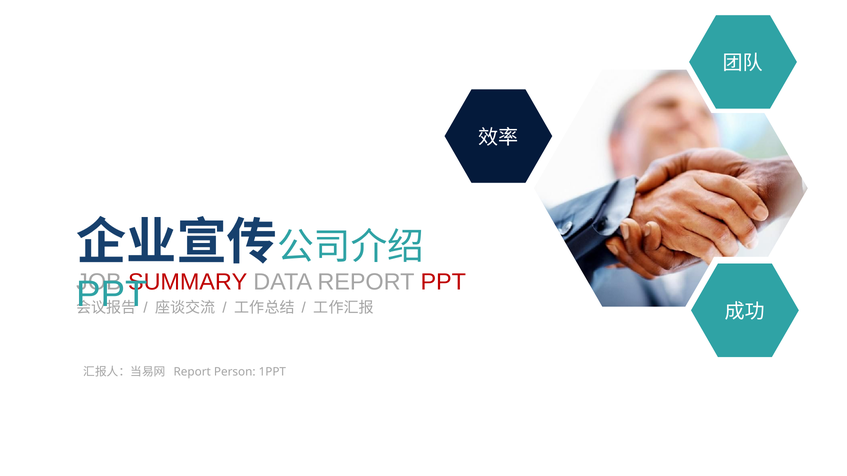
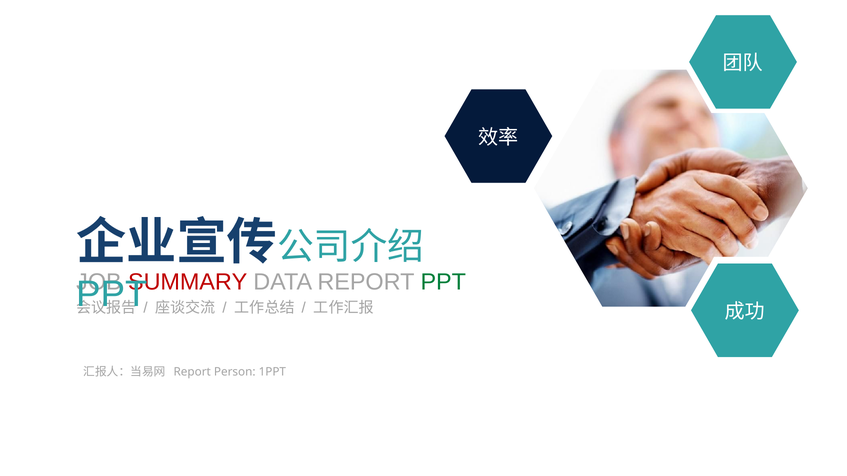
PPT colour: red -> green (443, 282)
